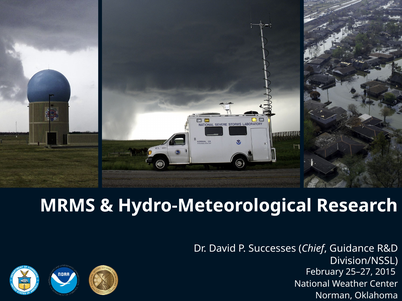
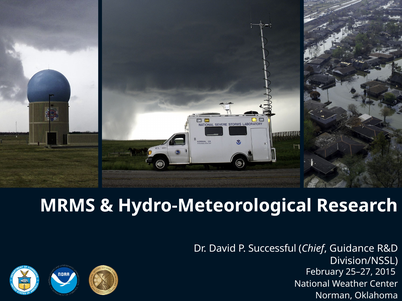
Successes: Successes -> Successful (272, 249)
